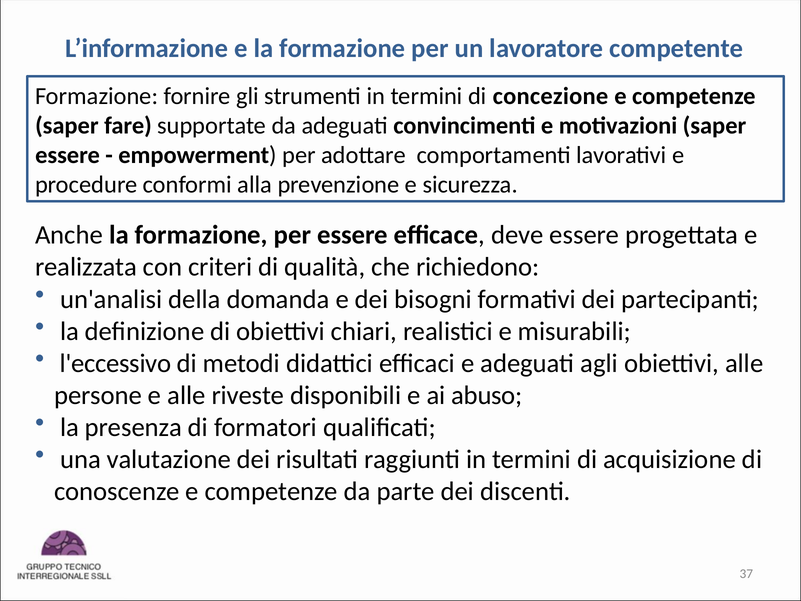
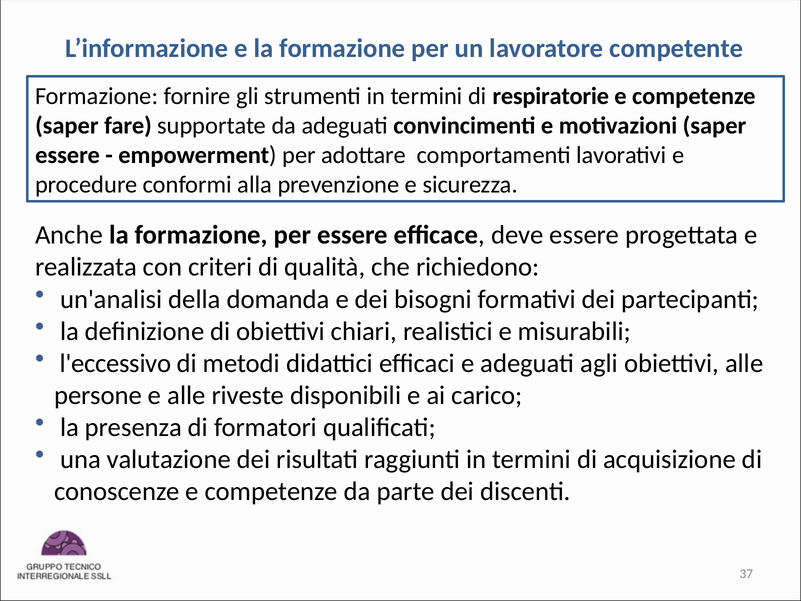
concezione: concezione -> respiratorie (551, 96)
abuso: abuso -> carico (487, 395)
